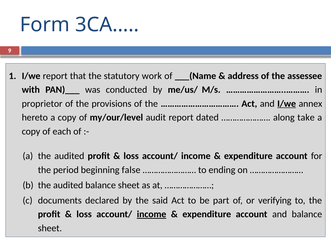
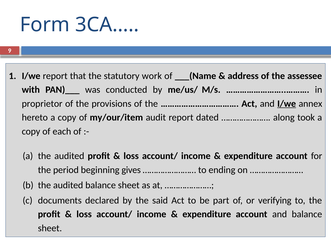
my/our/level: my/our/level -> my/our/item (116, 118)
take: take -> took (306, 118)
false: false -> gives (131, 170)
income underline: present -> none (152, 214)
